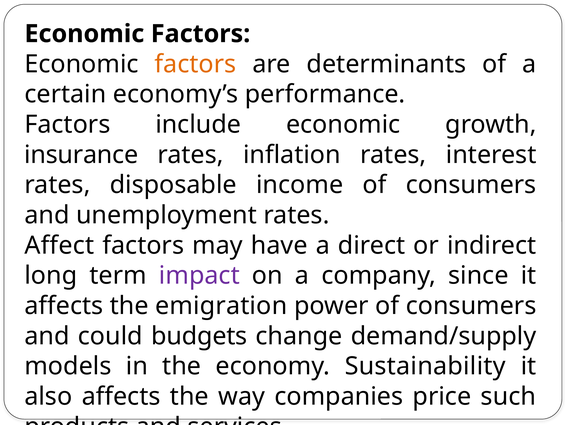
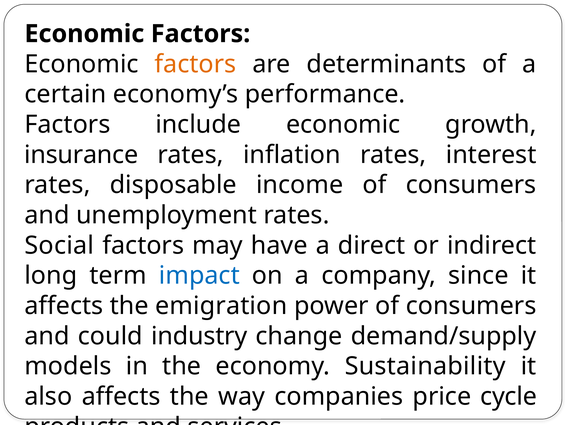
Affect: Affect -> Social (59, 245)
impact colour: purple -> blue (199, 275)
budgets: budgets -> industry (199, 336)
such: such -> cycle (509, 396)
